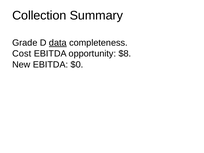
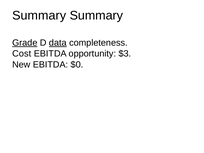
Collection: Collection -> Summary (39, 15)
Grade underline: none -> present (25, 43)
$8: $8 -> $3 (125, 54)
